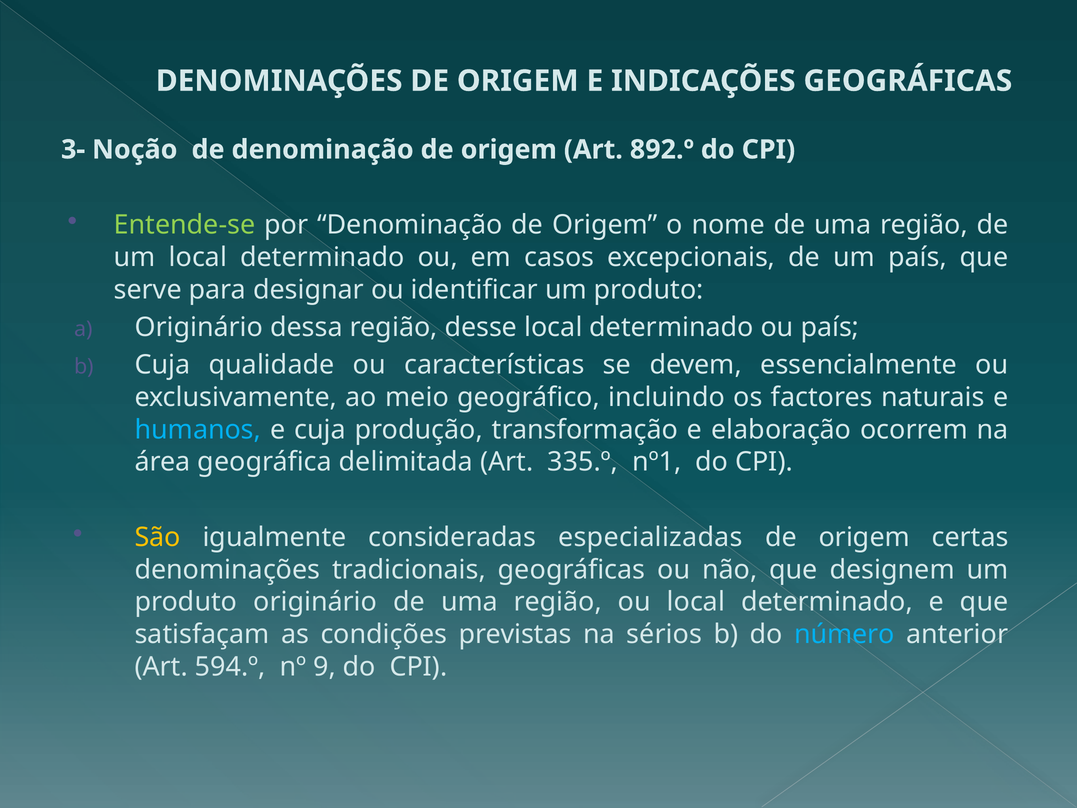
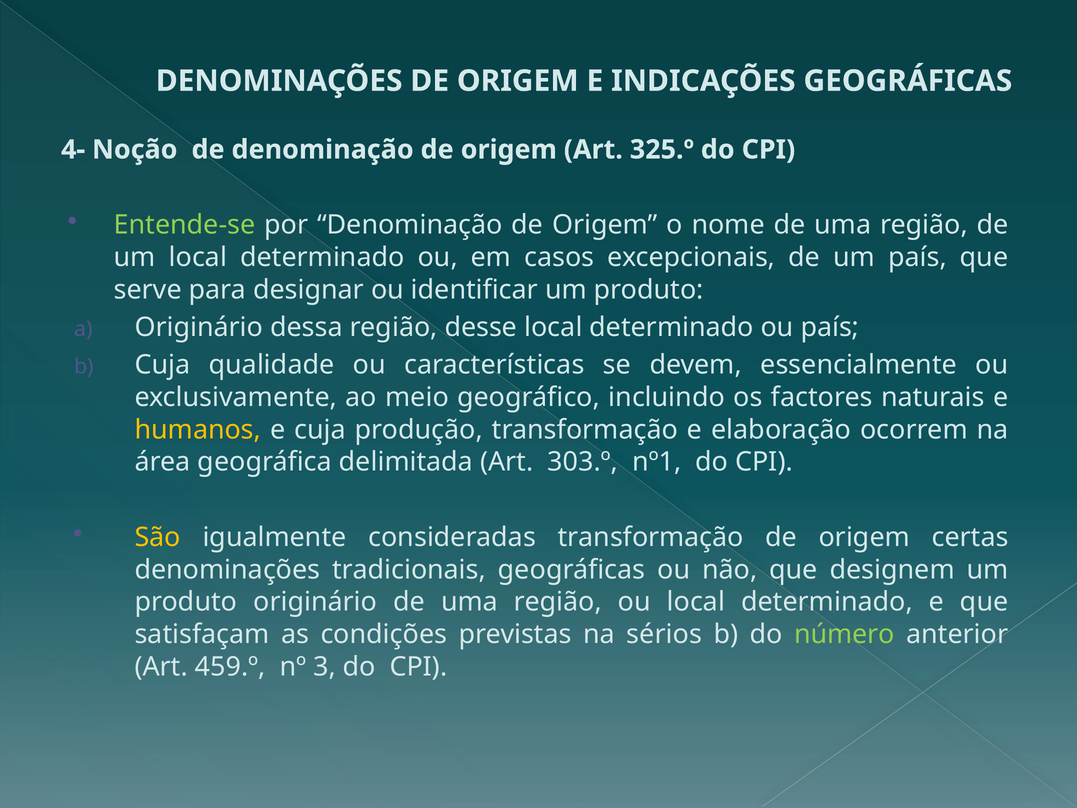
3-: 3- -> 4- (73, 150)
892.º: 892.º -> 325.º (662, 150)
humanos colour: light blue -> yellow (198, 430)
335.º: 335.º -> 303.º (583, 462)
consideradas especializadas: especializadas -> transformação (651, 537)
número colour: light blue -> light green (844, 634)
594.º: 594.º -> 459.º (230, 667)
9: 9 -> 3 (325, 667)
